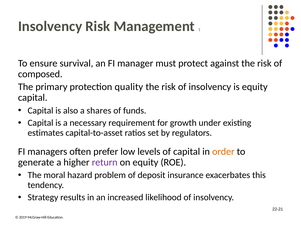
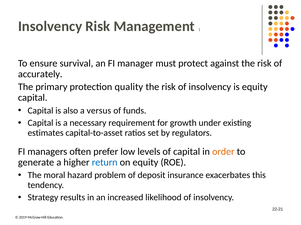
composed: composed -> accurately (40, 74)
shares: shares -> versus (99, 111)
return colour: purple -> blue (105, 163)
